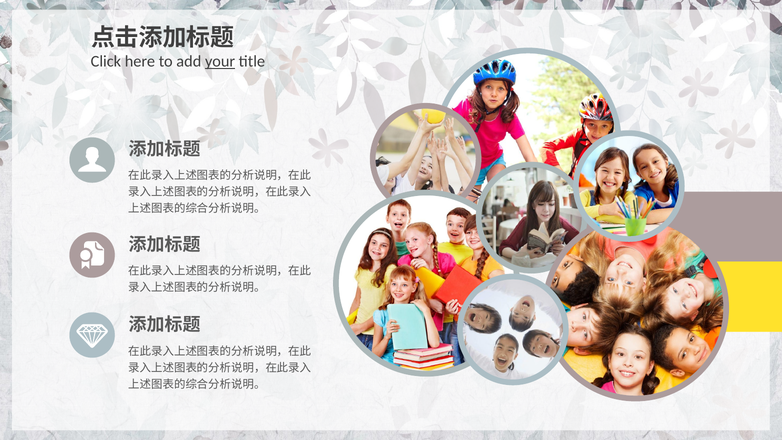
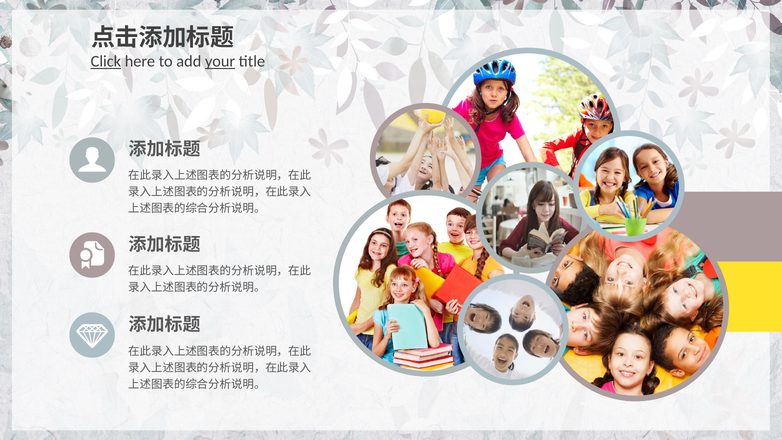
Click underline: none -> present (106, 61)
